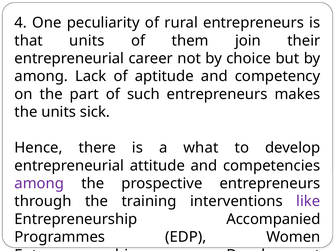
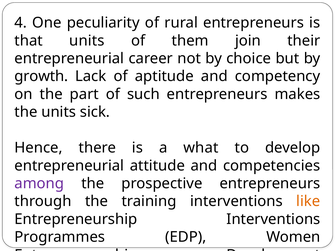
among: among -> growth (41, 76)
like colour: purple -> orange (308, 202)
Entrepreneurship Accompanied: Accompanied -> Interventions (273, 219)
